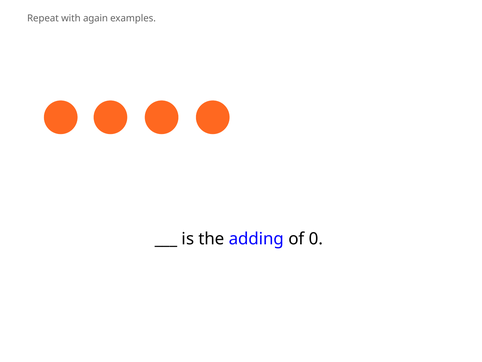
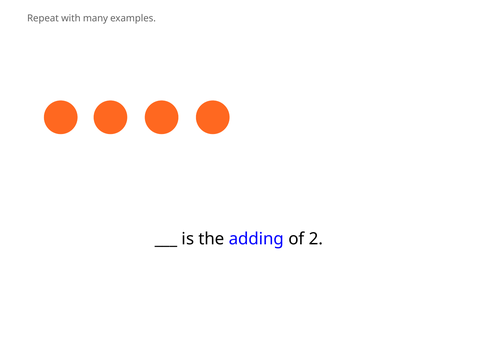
again: again -> many (95, 18)
0: 0 -> 2 (316, 239)
